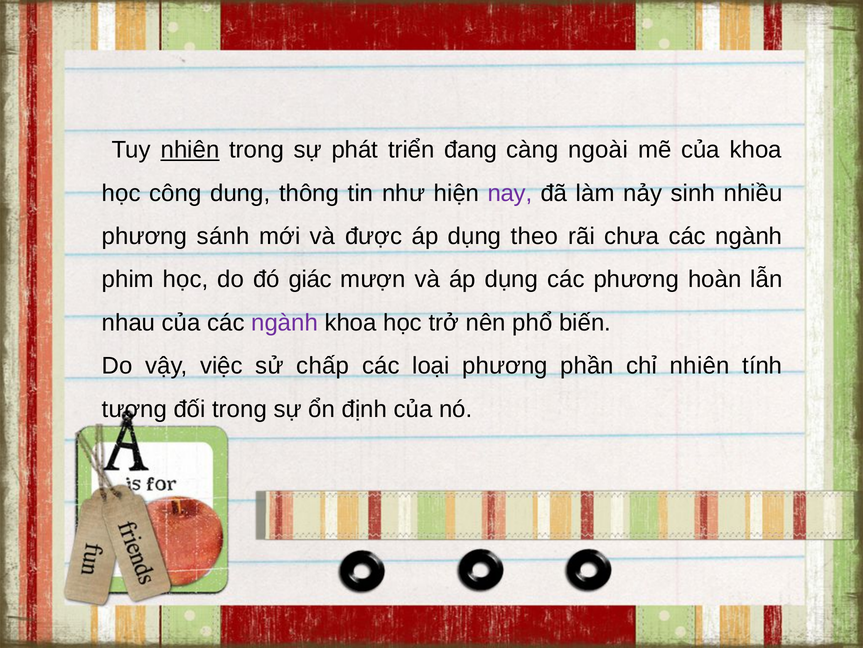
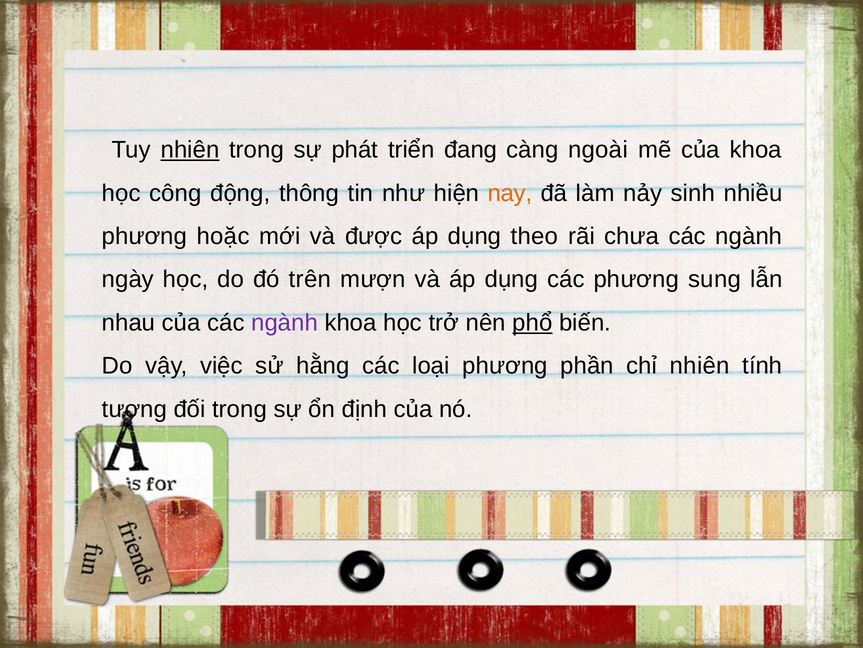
dung: dung -> động (240, 193)
nay colour: purple -> orange (510, 193)
sánh: sánh -> hoặc (223, 236)
phim: phim -> ngày (128, 279)
giác: giác -> trên (310, 279)
hoàn: hoàn -> sung (715, 279)
phổ underline: none -> present (532, 322)
chấp: chấp -> hằng (323, 365)
